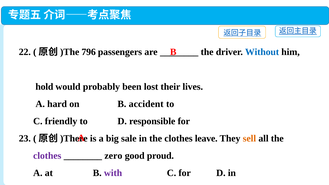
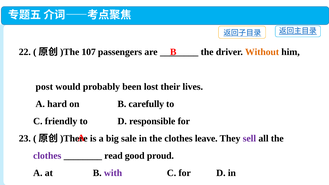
796: 796 -> 107 (89, 52)
Without colour: blue -> orange (262, 52)
hold: hold -> post (44, 87)
accident: accident -> carefully (146, 104)
sell colour: orange -> purple (249, 139)
zero: zero -> read (113, 156)
